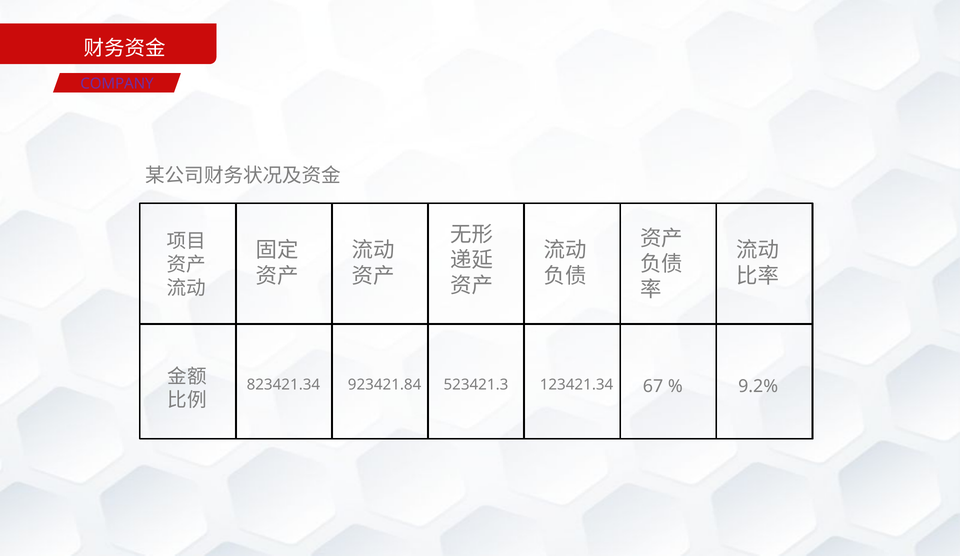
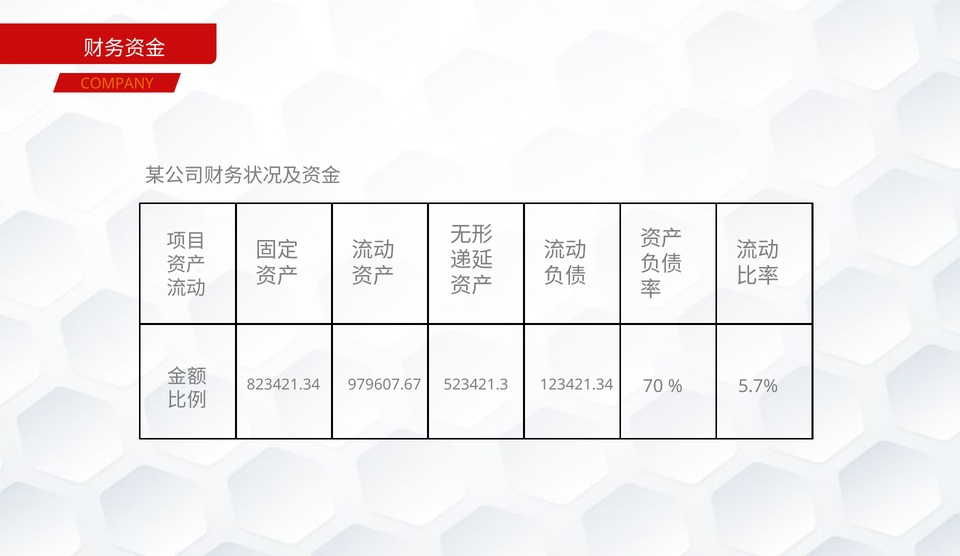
COMPANY colour: purple -> orange (117, 84)
923421.84: 923421.84 -> 979607.67 (385, 384)
67: 67 -> 70 (653, 386)
9.2%: 9.2% -> 5.7% (758, 386)
